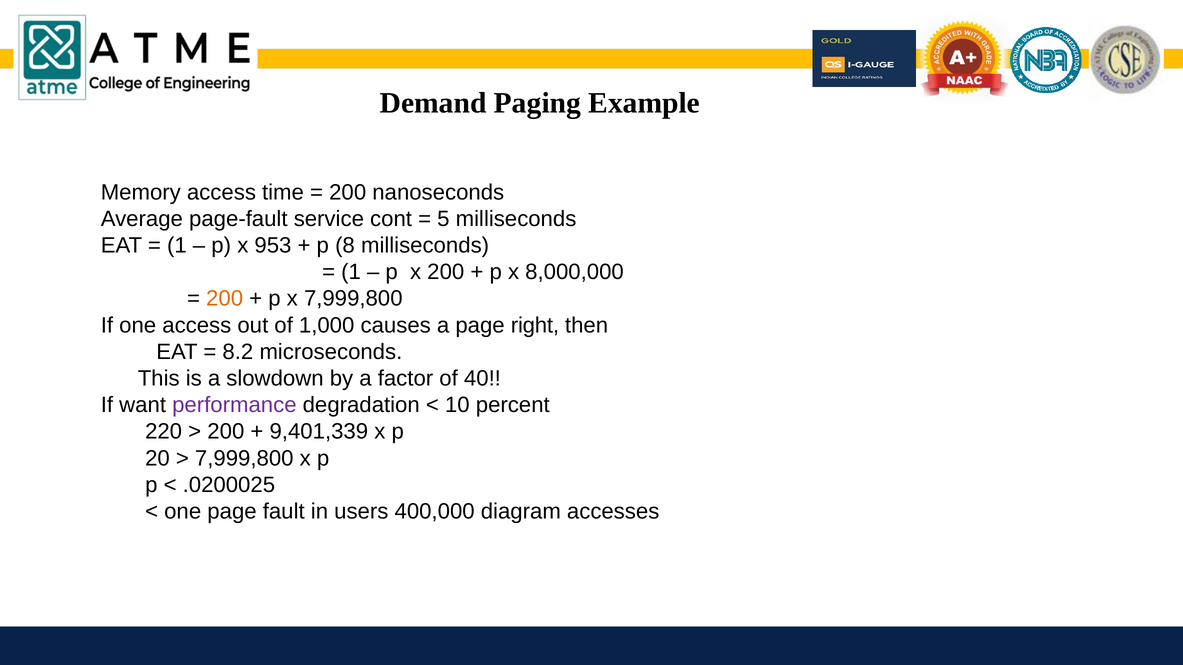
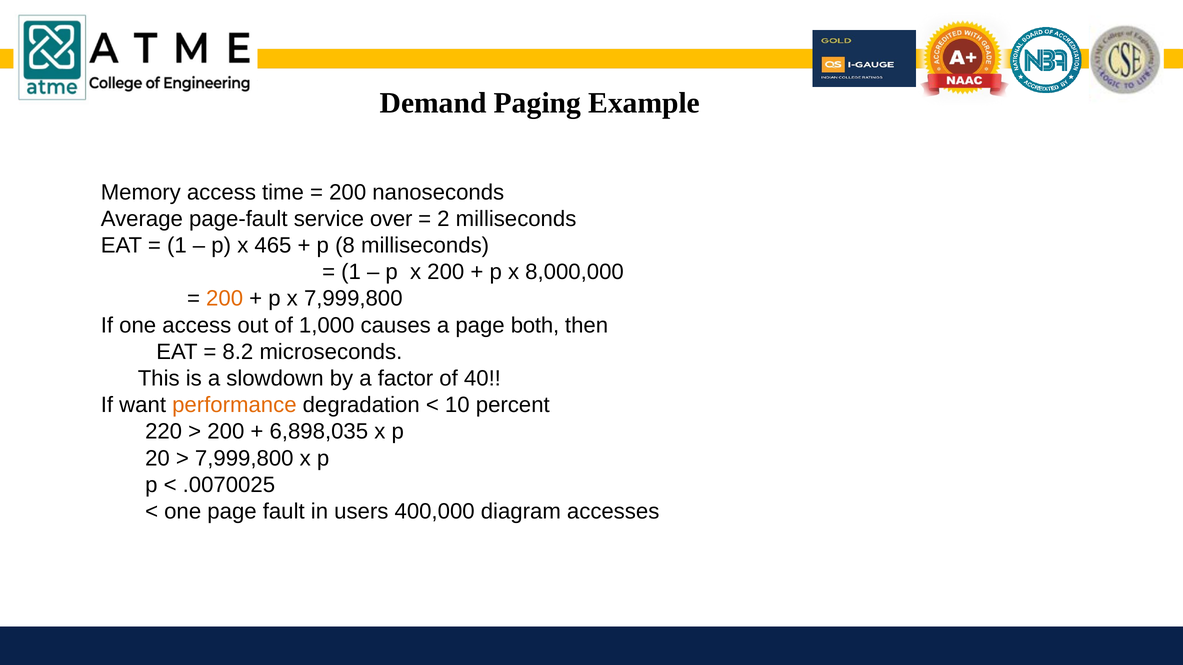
cont: cont -> over (391, 219)
5: 5 -> 2 (443, 219)
953: 953 -> 465 (273, 246)
right: right -> both (535, 325)
performance colour: purple -> orange (234, 405)
9,401,339: 9,401,339 -> 6,898,035 (319, 432)
.0200025: .0200025 -> .0070025 (229, 485)
